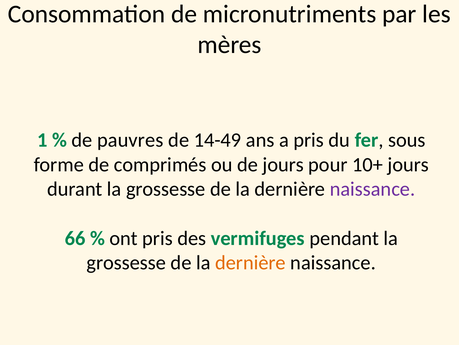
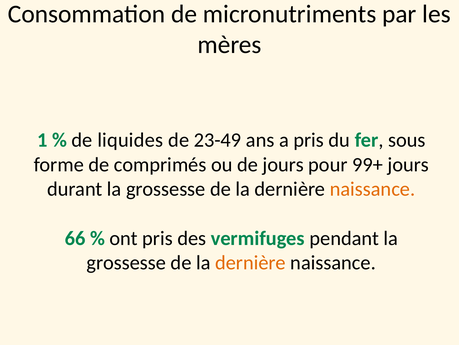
pauvres: pauvres -> liquides (130, 140)
14-49: 14-49 -> 23-49 (218, 140)
10+: 10+ -> 99+ (368, 164)
naissance colour: purple -> orange (372, 189)
